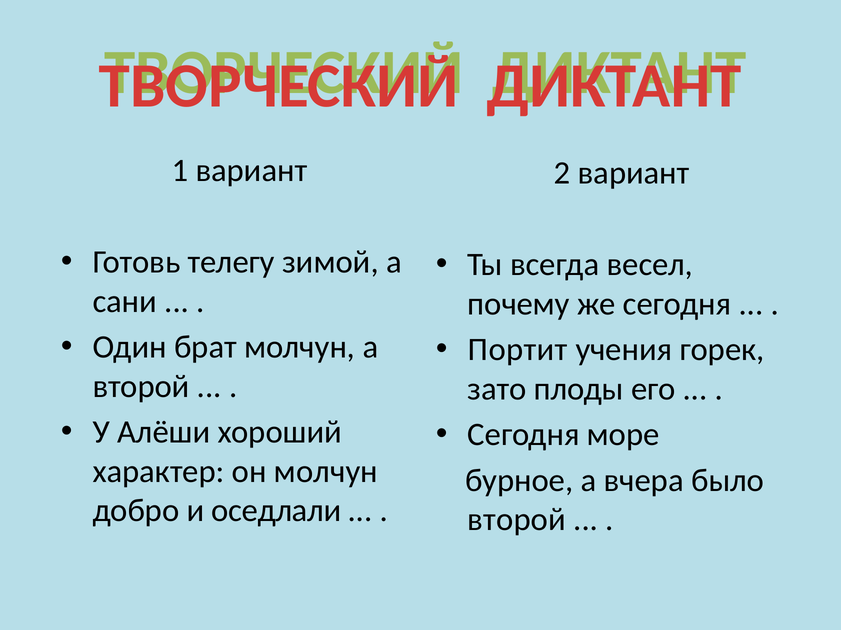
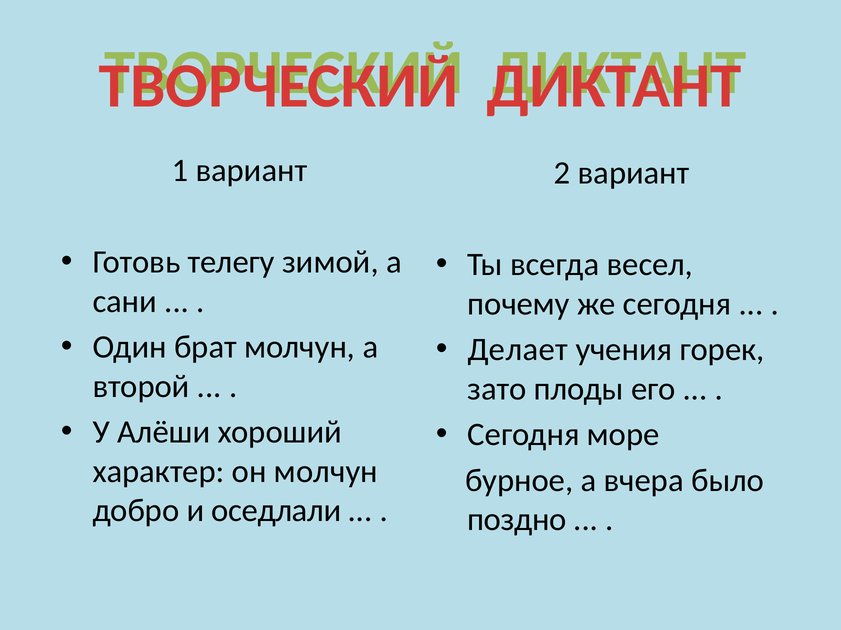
Портит: Портит -> Делает (518, 350)
второй: второй -> поздно (517, 520)
